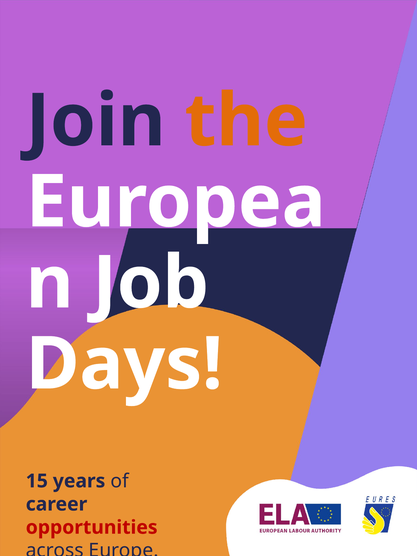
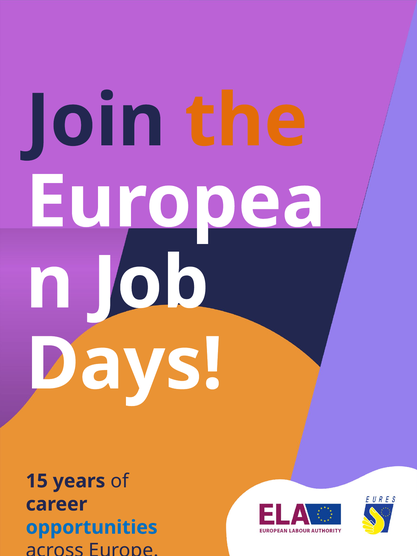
opportunities colour: red -> blue (92, 527)
